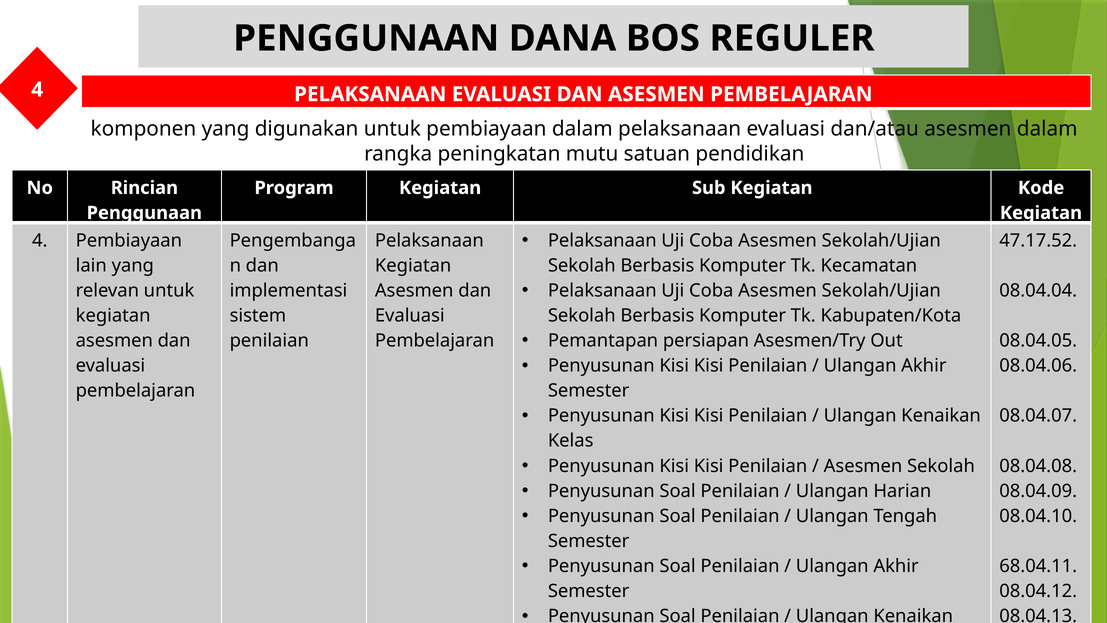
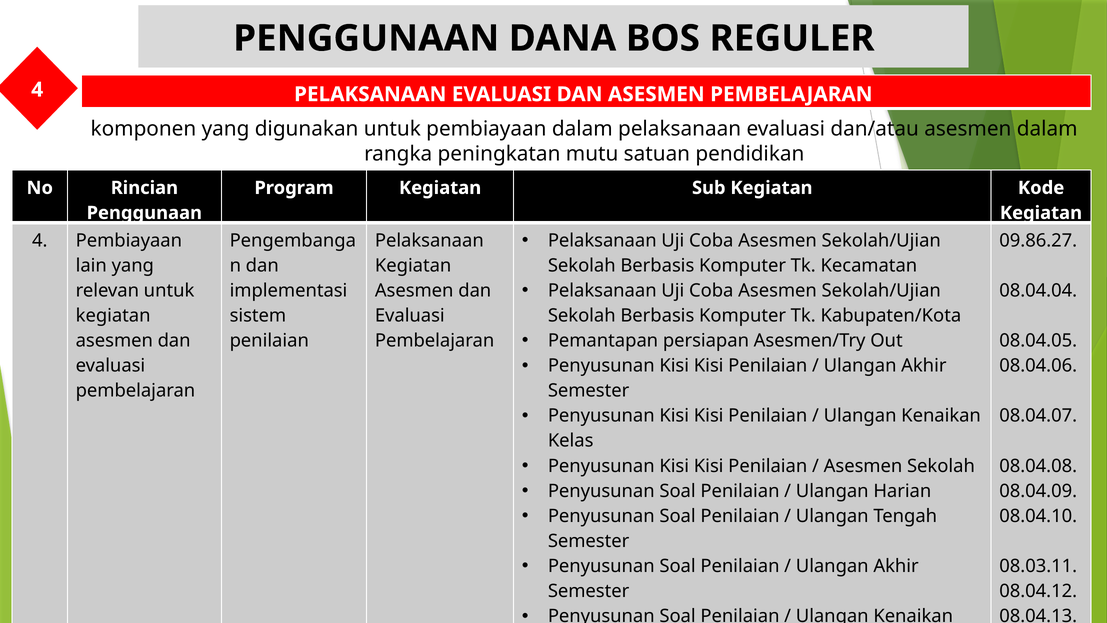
47.17.52: 47.17.52 -> 09.86.27 (1038, 240)
68.04.11: 68.04.11 -> 08.03.11 (1038, 566)
